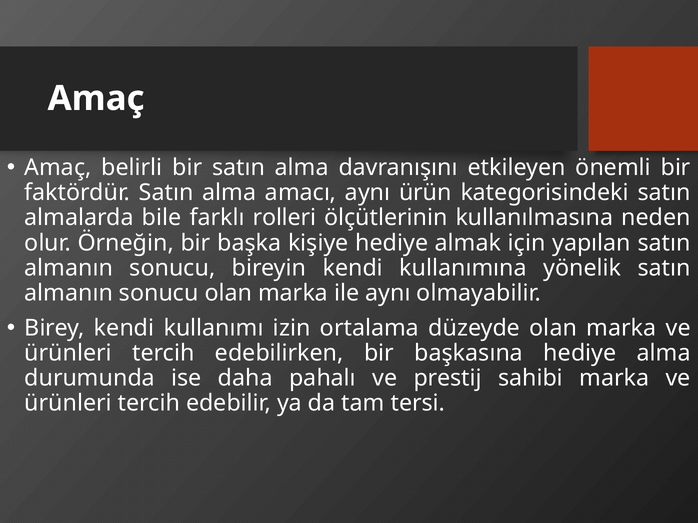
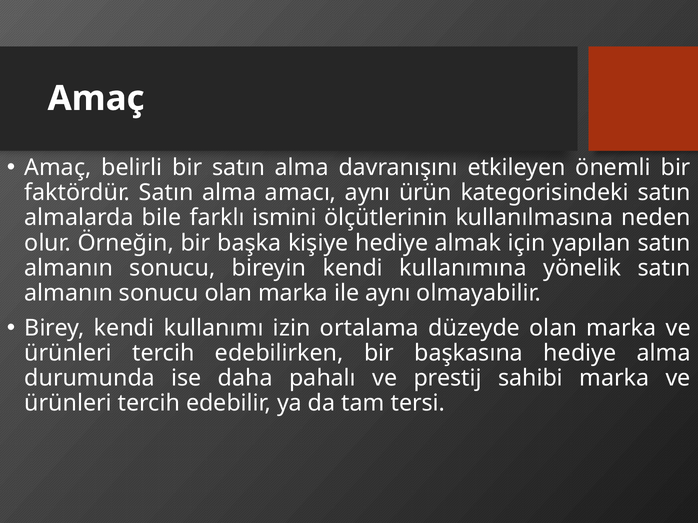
rolleri: rolleri -> ismini (284, 218)
